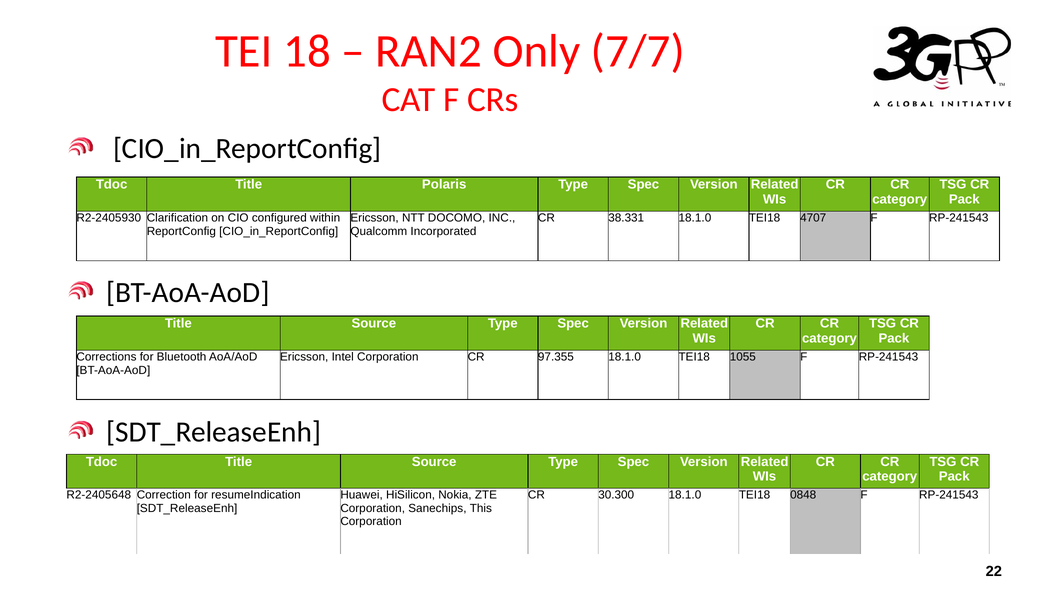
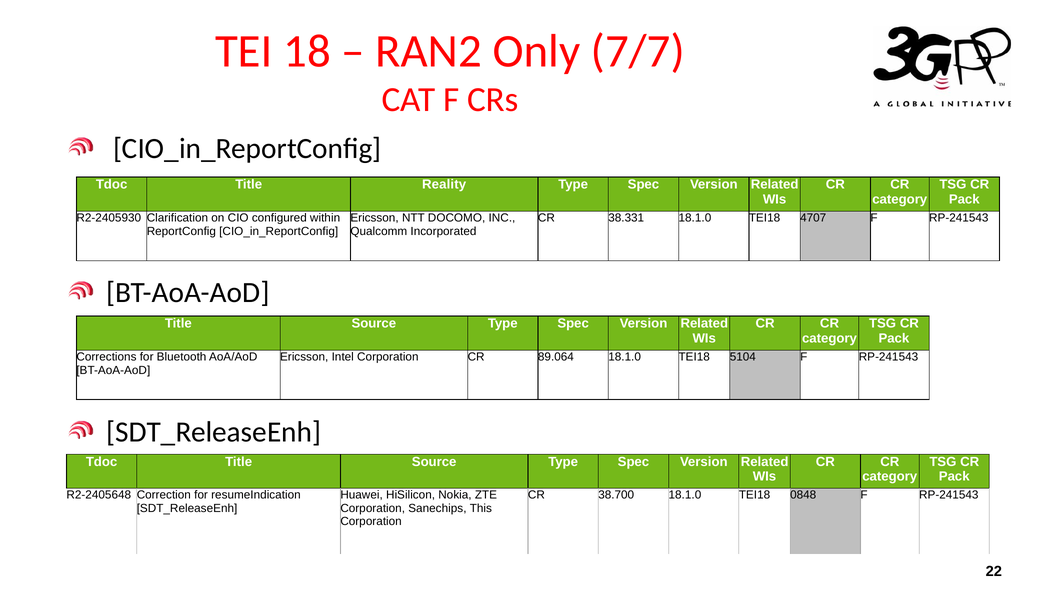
Polaris: Polaris -> Reality (444, 184)
97.355: 97.355 -> 89.064 (556, 357)
1055: 1055 -> 5104 (743, 357)
30.300: 30.300 -> 38.700 (616, 495)
